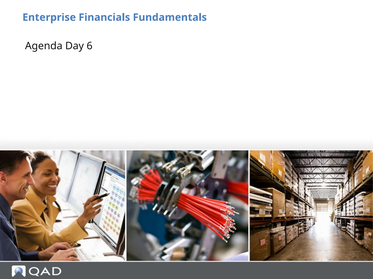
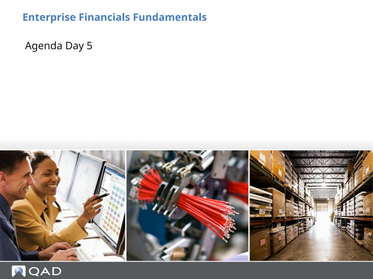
6: 6 -> 5 (90, 46)
